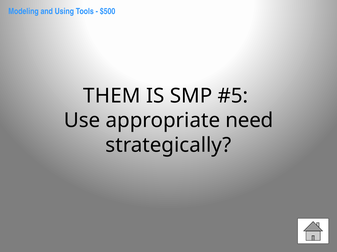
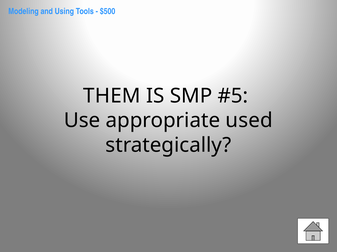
need: need -> used (249, 121)
